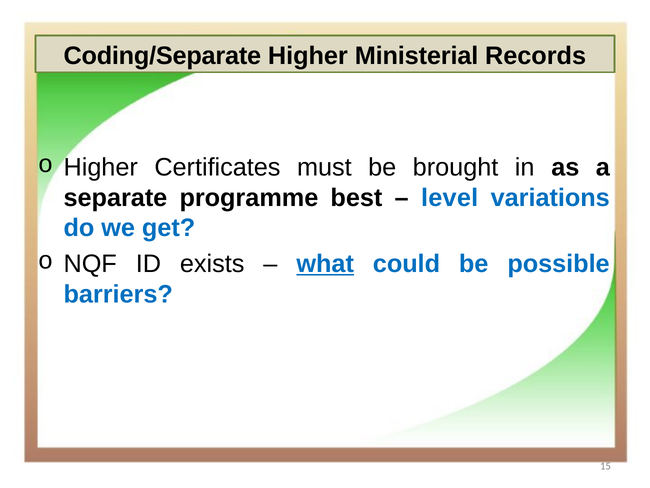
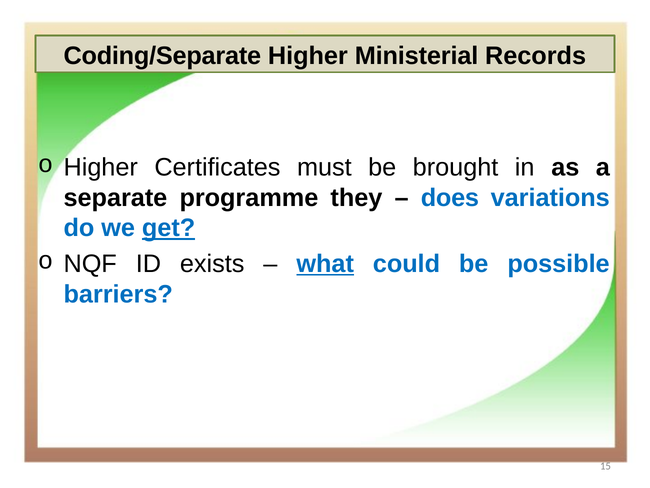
best: best -> they (356, 198)
level: level -> does (450, 198)
get underline: none -> present (169, 228)
